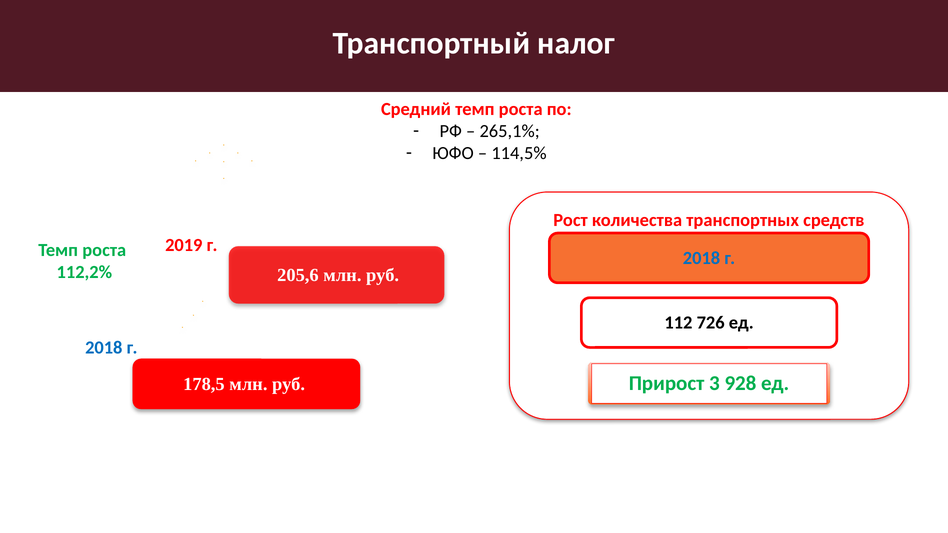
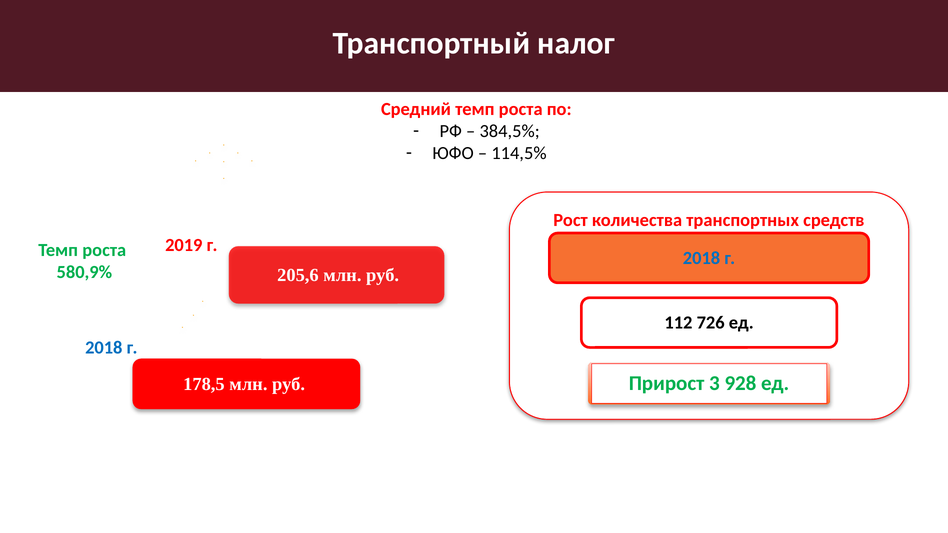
265,1%: 265,1% -> 384,5% (510, 131)
112,2%: 112,2% -> 580,9% (84, 272)
